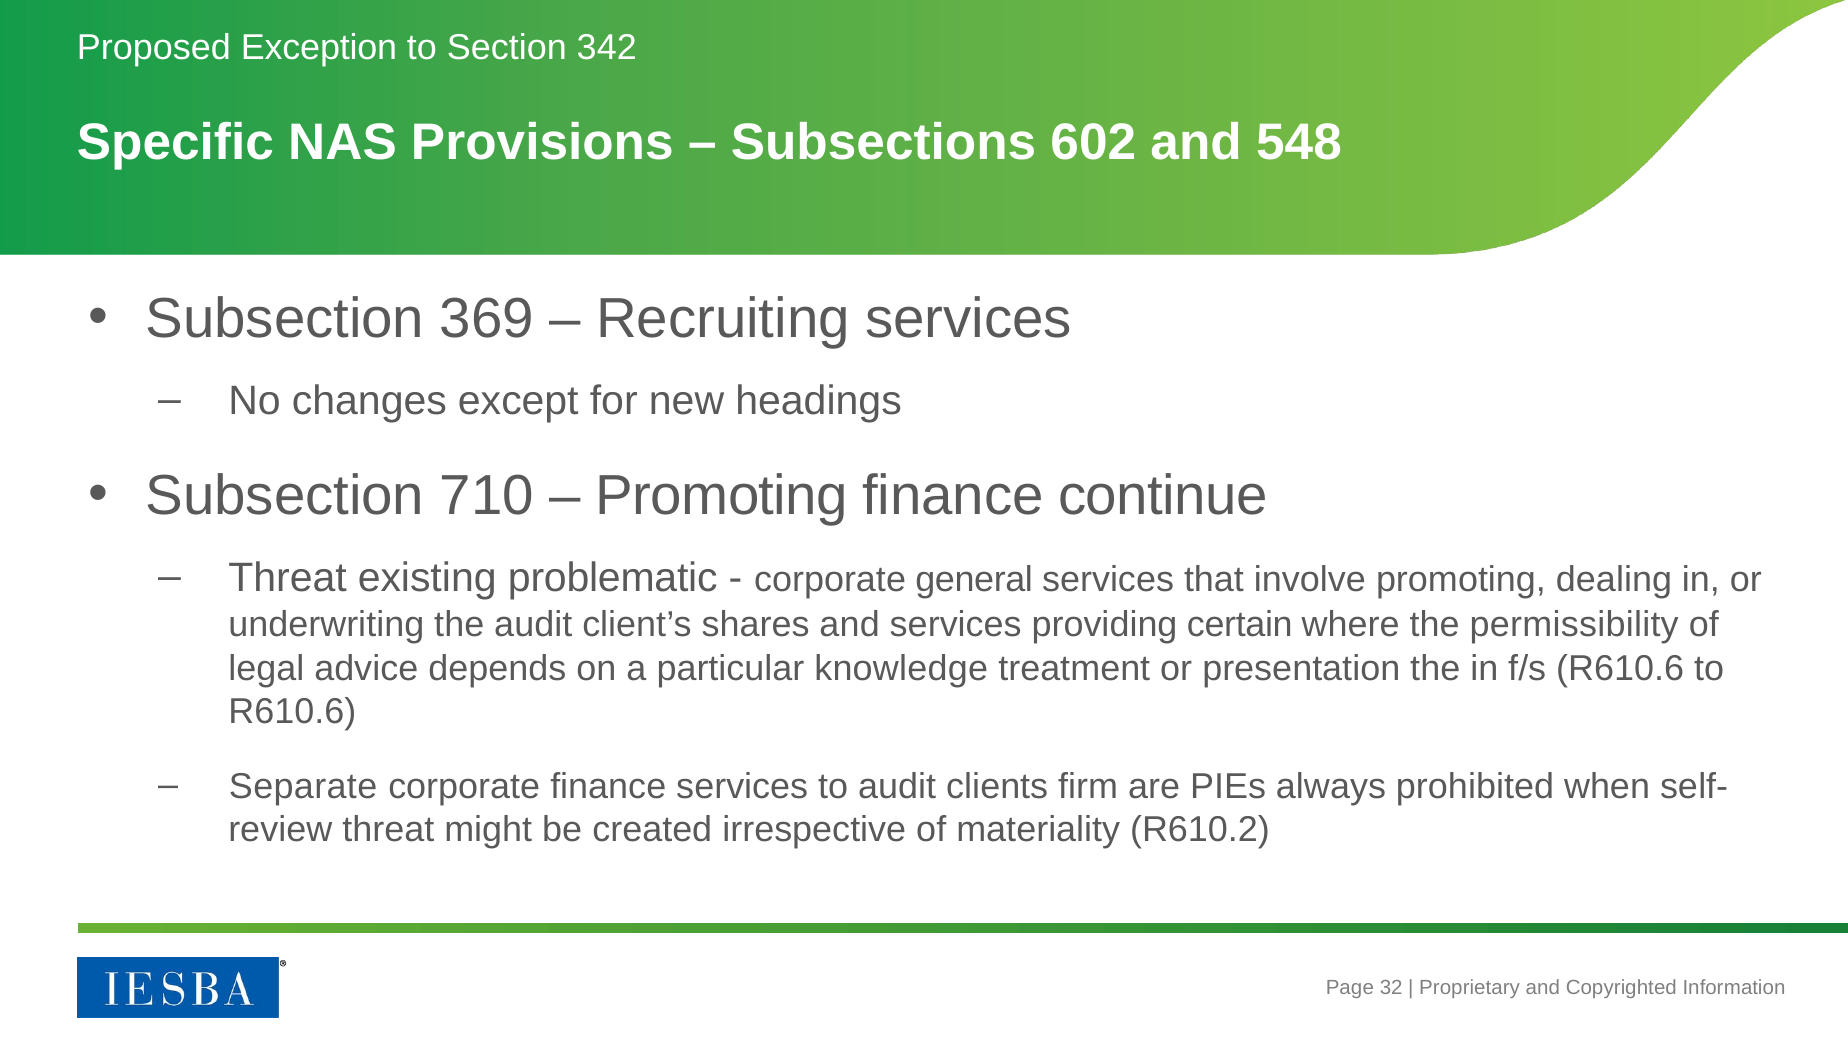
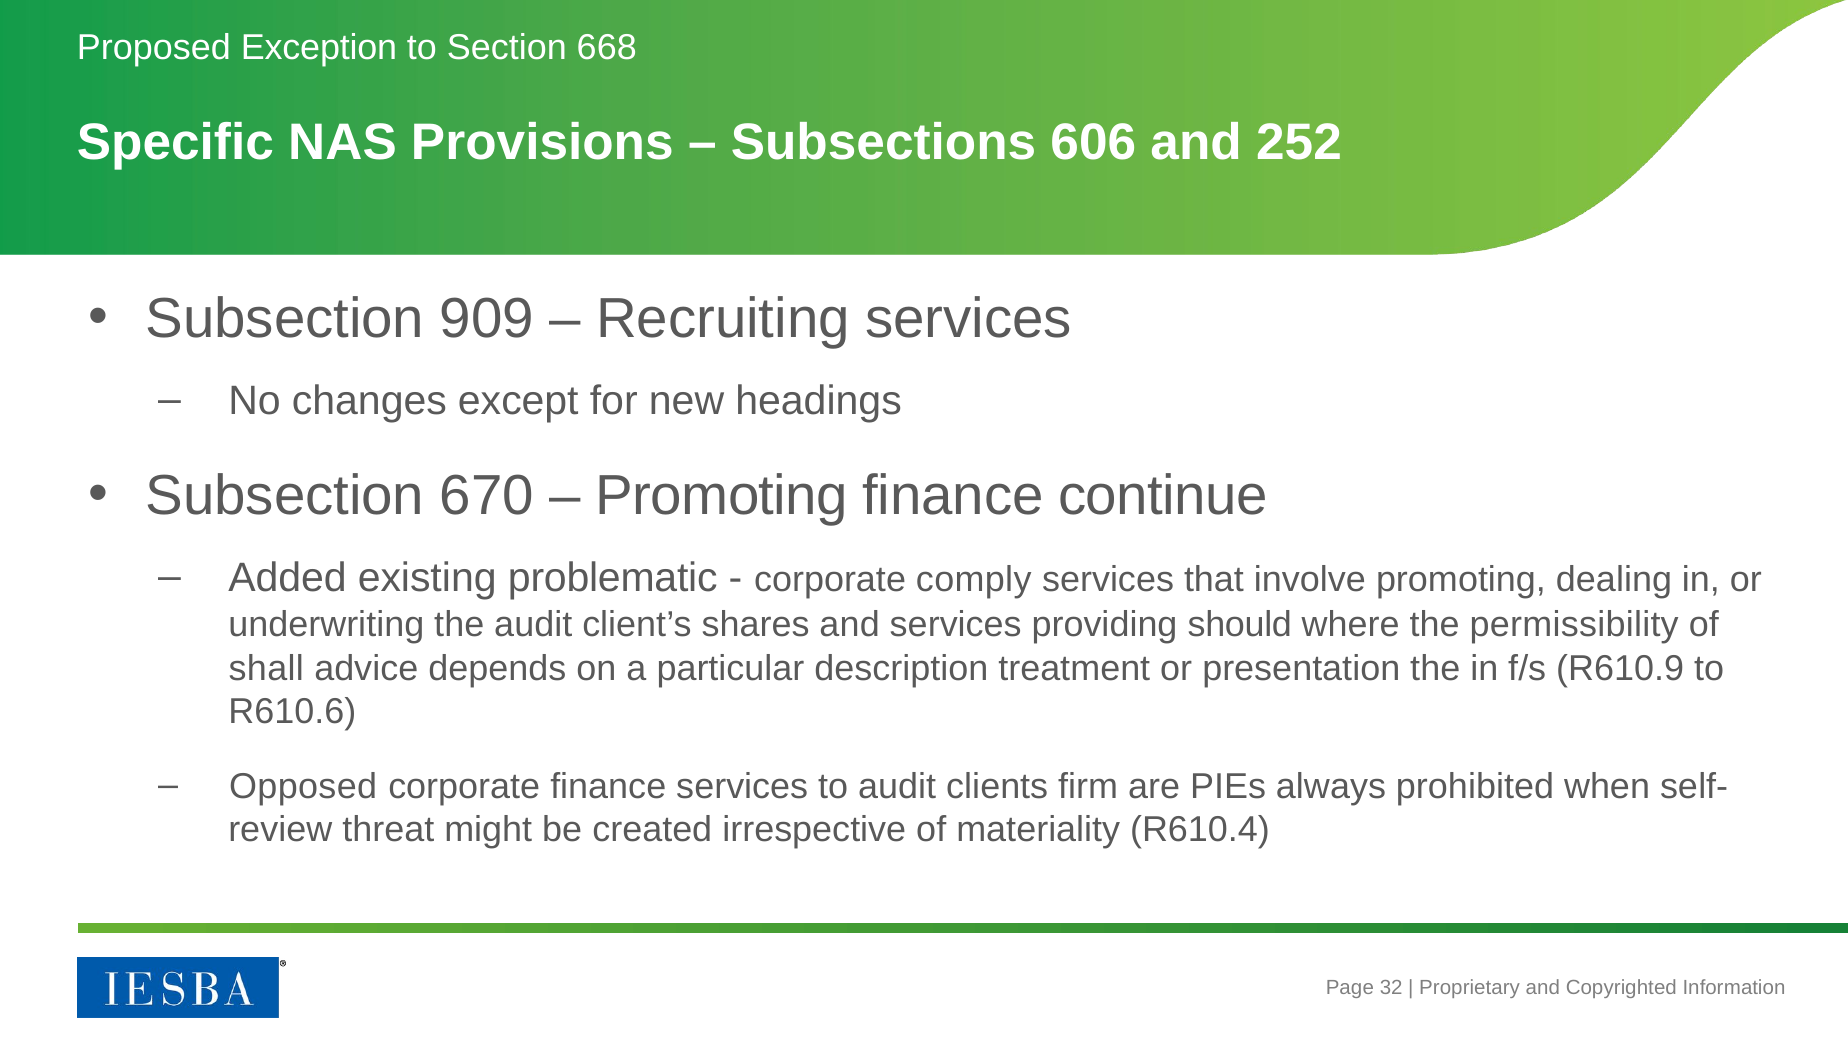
342: 342 -> 668 (607, 48)
602: 602 -> 606 (1093, 143)
548: 548 -> 252 (1299, 143)
369: 369 -> 909 (487, 319)
710: 710 -> 670 (487, 496)
Threat: Threat -> Added (288, 579)
general: general -> comply (974, 580)
certain: certain -> should (1240, 625)
legal: legal -> shall (266, 669)
knowledge: knowledge -> description (901, 669)
f/s R610.6: R610.6 -> R610.9 (1620, 669)
Separate: Separate -> Opposed (303, 787)
R610.2: R610.2 -> R610.4 (1200, 830)
